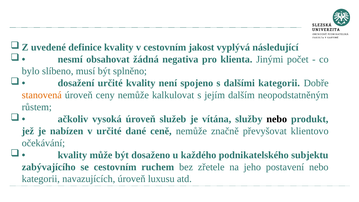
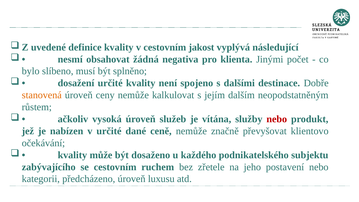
dalšími kategorii: kategorii -> destinace (279, 83)
nebo colour: black -> red (277, 119)
navazujících: navazujících -> předcházeno (89, 179)
